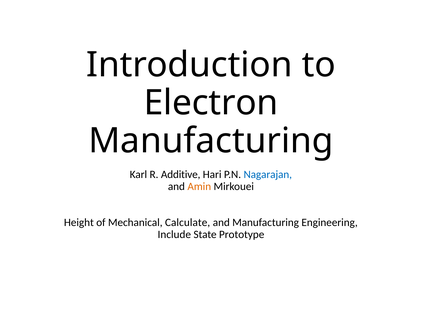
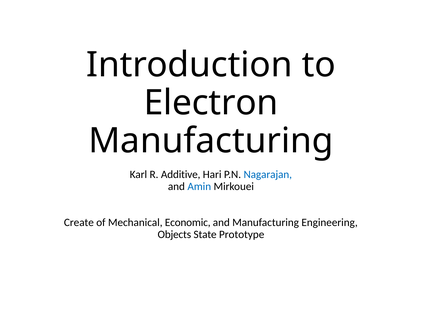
Amin colour: orange -> blue (199, 186)
Height: Height -> Create (79, 222)
Calculate: Calculate -> Economic (188, 222)
Include: Include -> Objects (174, 234)
